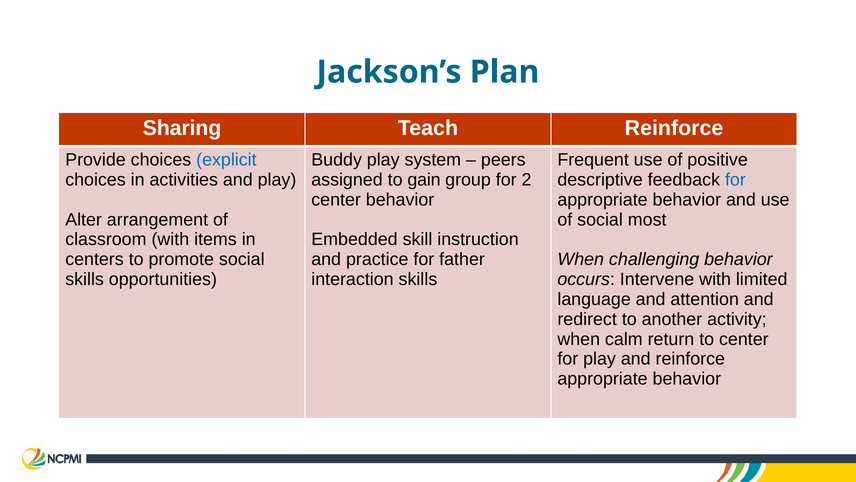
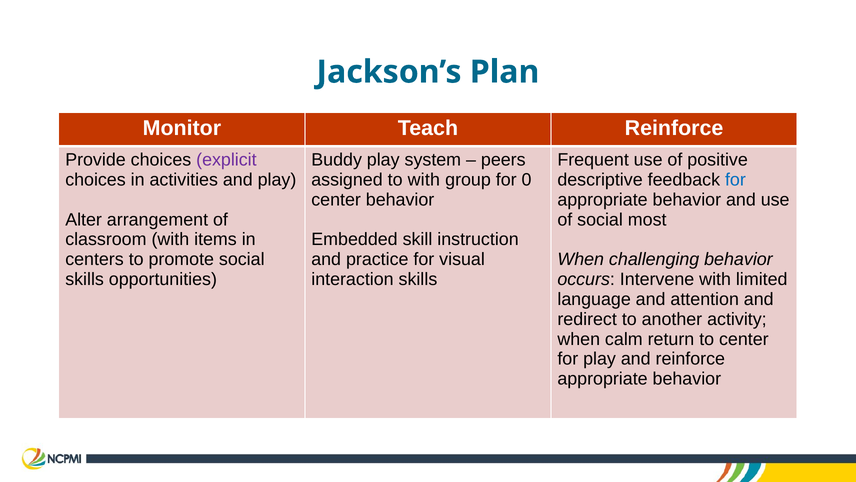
Sharing: Sharing -> Monitor (182, 128)
explicit colour: blue -> purple (226, 160)
to gain: gain -> with (424, 180)
2: 2 -> 0 (527, 180)
father: father -> visual (462, 259)
